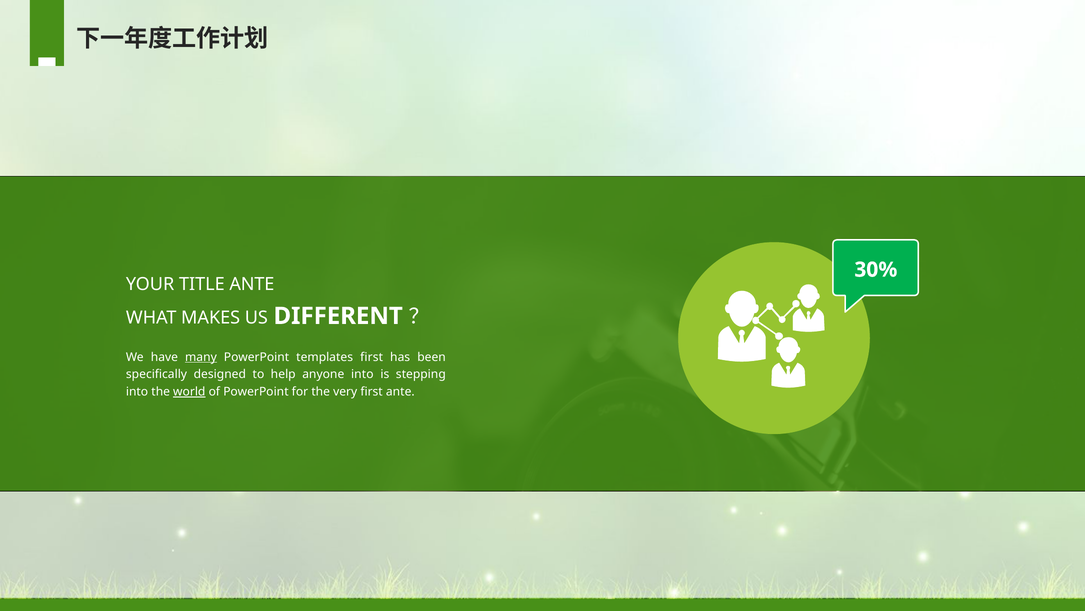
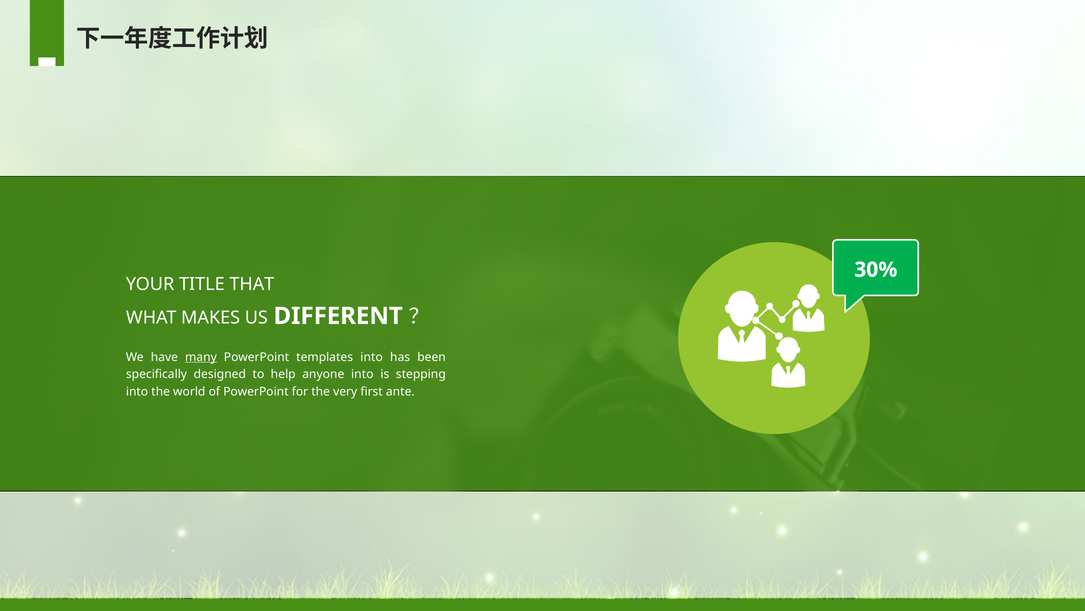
TITLE ANTE: ANTE -> THAT (252, 284)
templates first: first -> into (372, 357)
world underline: present -> none (189, 391)
